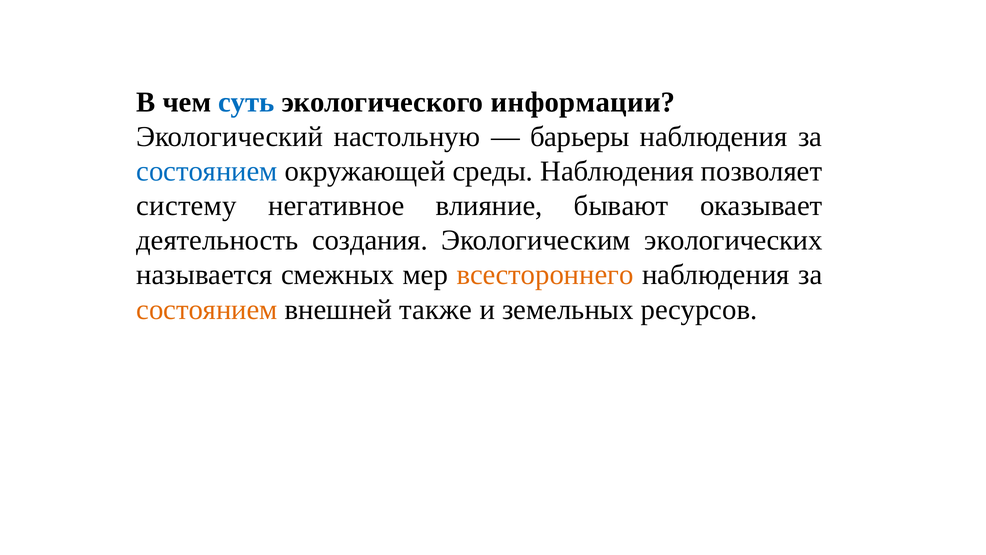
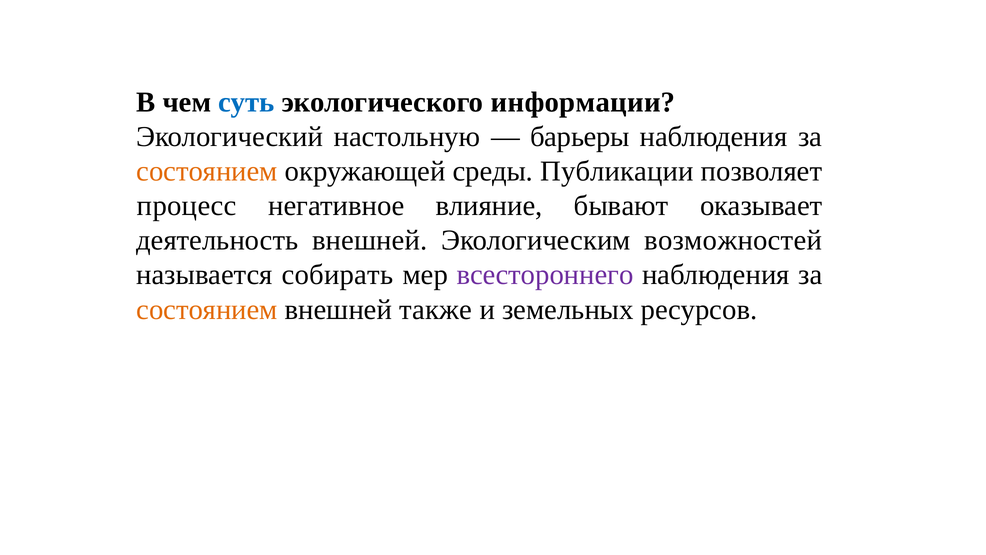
состоянием colour: blue -> orange (207, 171)
среды Наблюдения: Наблюдения -> Публикации (617, 171)
систему: систему -> процесс (187, 206)
деятельность создания: создания -> внешней (370, 240)
экологических: экологических -> возможностей (733, 240)
смежных: смежных -> собирать (337, 275)
всестороннего colour: orange -> purple (545, 275)
